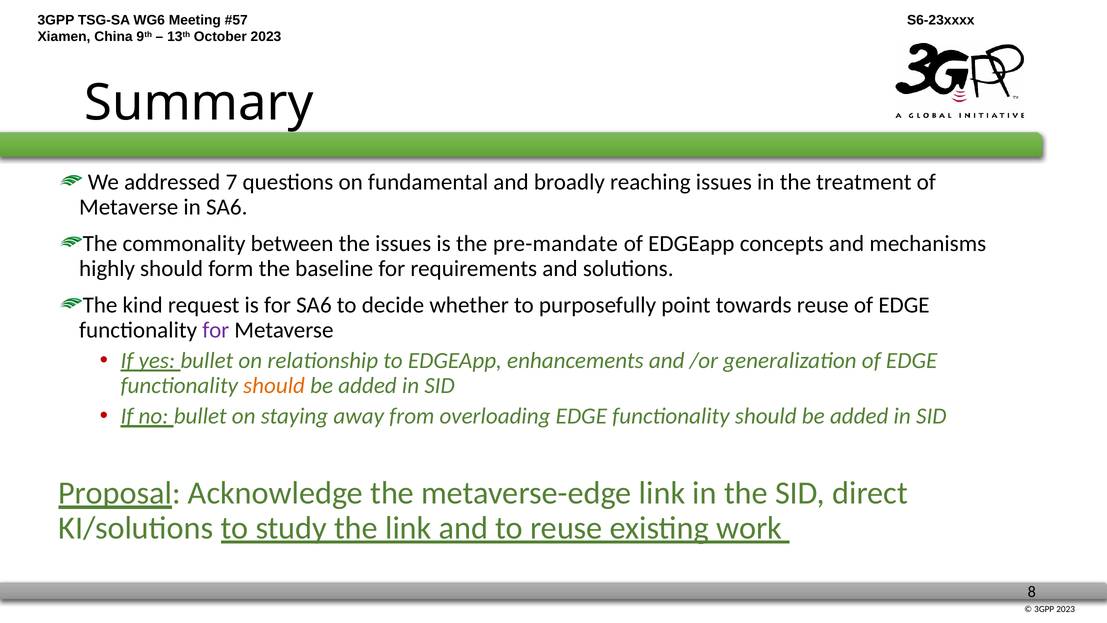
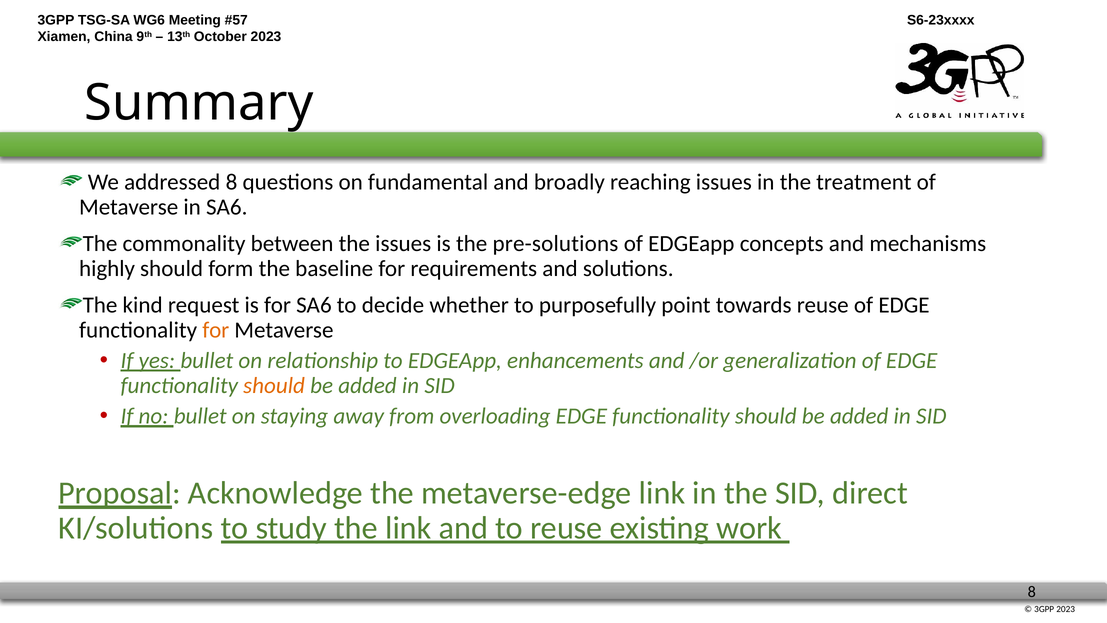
addressed 7: 7 -> 8 (232, 182)
pre-mandate: pre-mandate -> pre-solutions (555, 244)
for colour: purple -> orange (216, 330)
